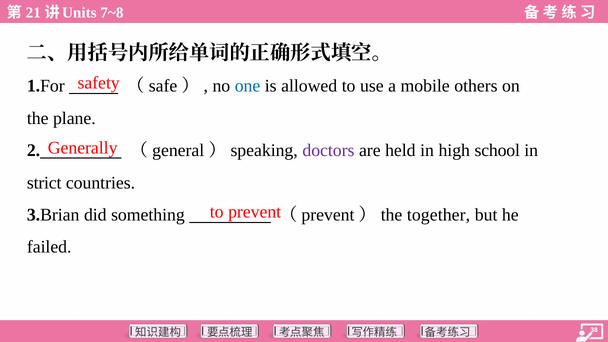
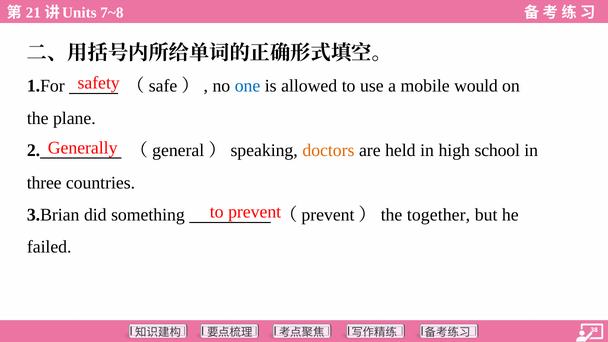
others: others -> would (476, 86)
doctors colour: purple -> orange (328, 150)
strict: strict -> three (44, 183)
